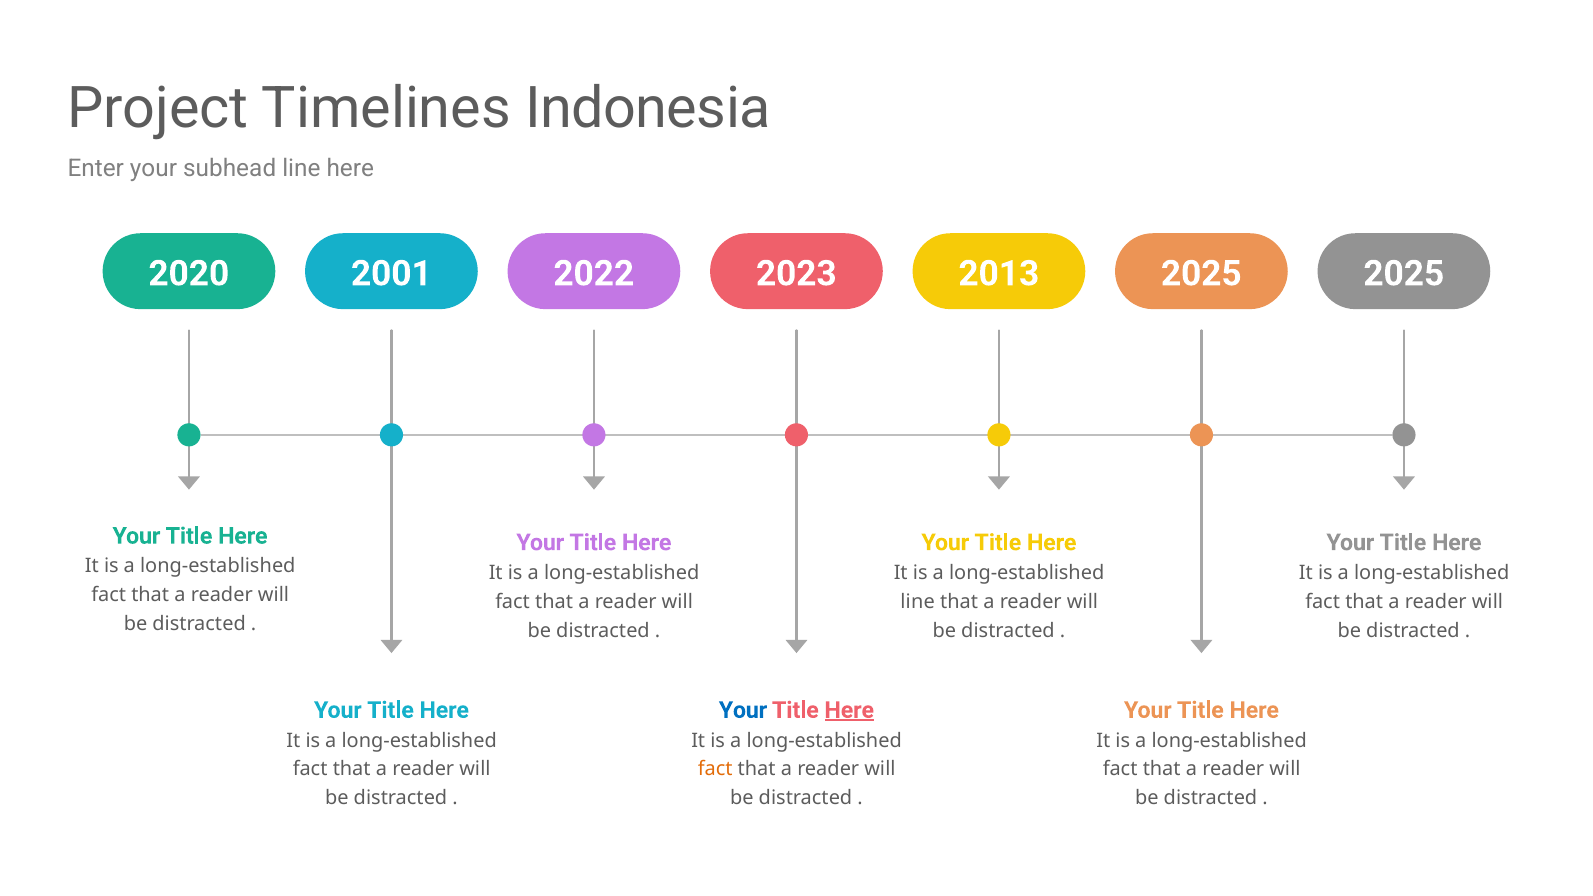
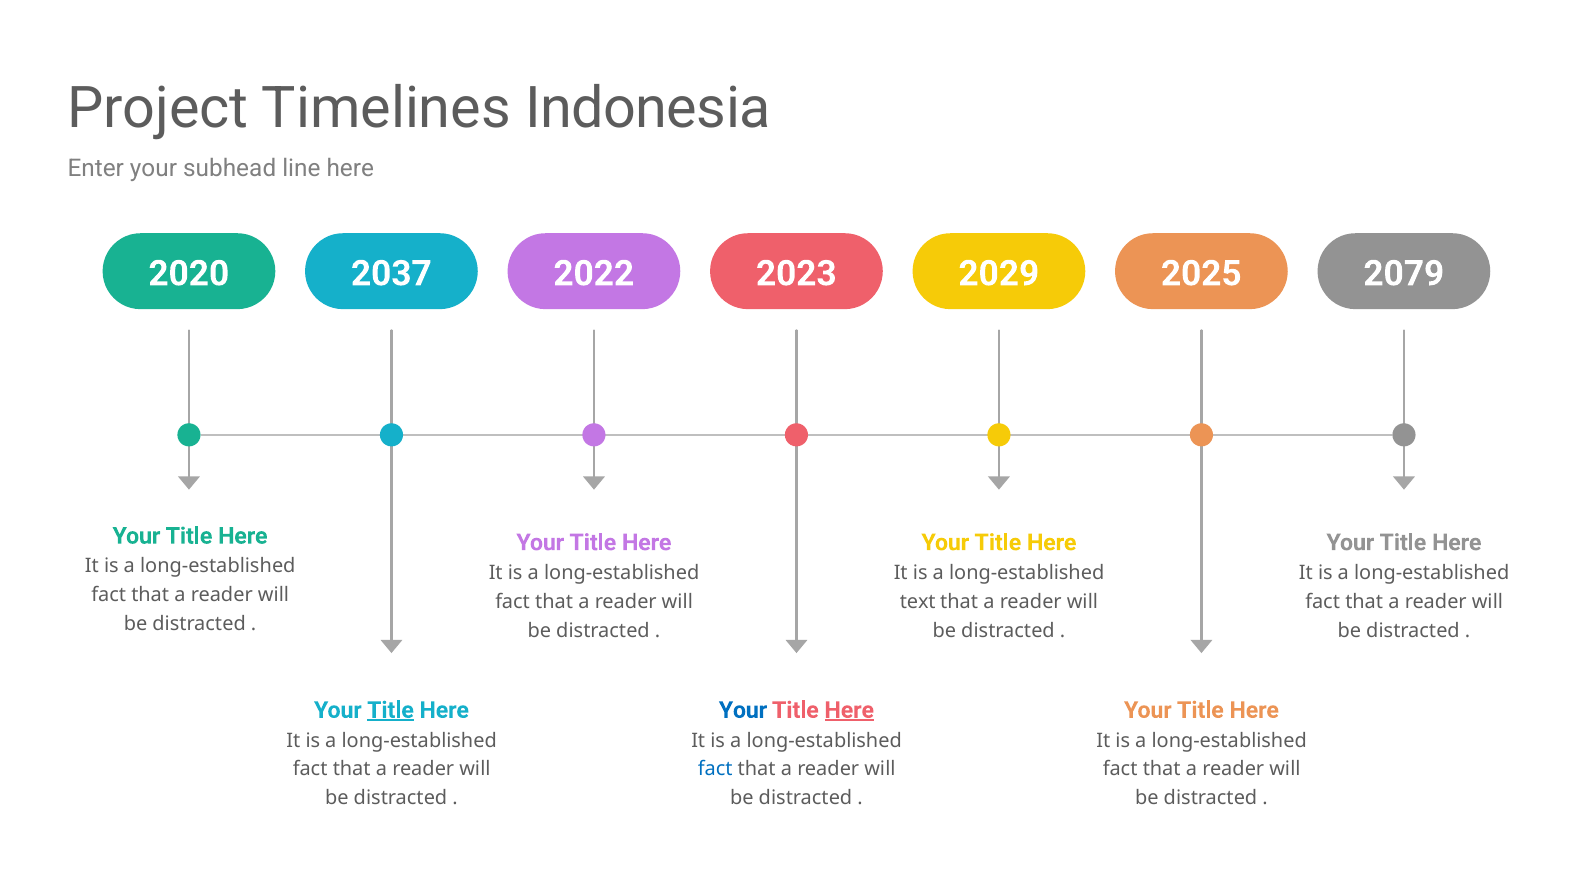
2001: 2001 -> 2037 (391, 274)
2013: 2013 -> 2029 (999, 274)
2025 2025: 2025 -> 2079 (1404, 274)
line: line -> text (918, 602)
Title underline: none -> present (390, 710)
fact colour: orange -> blue (715, 769)
